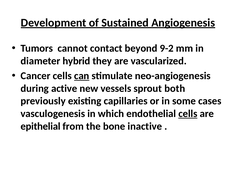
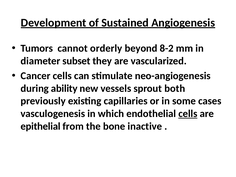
contact: contact -> orderly (106, 48)
9-2: 9-2 -> 8-2 (167, 48)
hybrid: hybrid -> subset (76, 61)
can underline: present -> none (82, 76)
active: active -> ability (64, 88)
